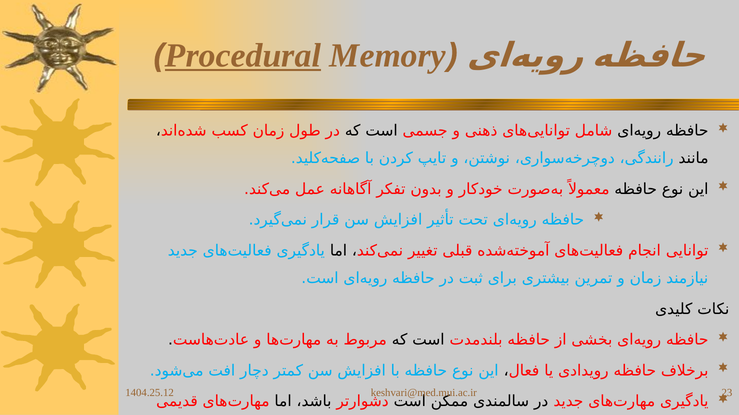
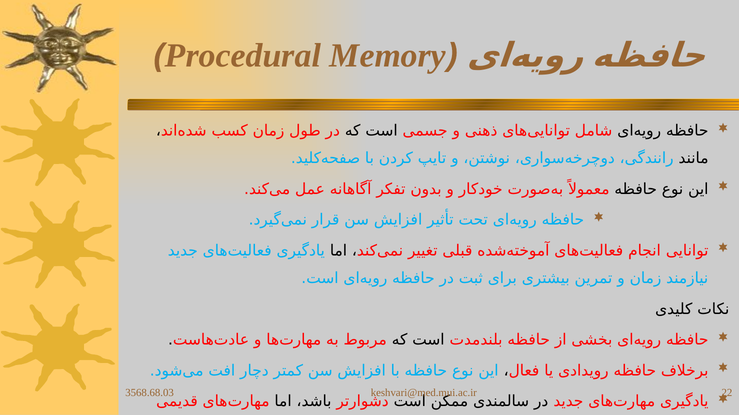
Procedural underline: present -> none (243, 55)
1404.25.12: 1404.25.12 -> 3568.68.03 (150, 393)
23: 23 -> 22 (727, 393)
